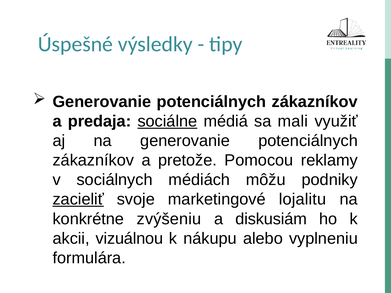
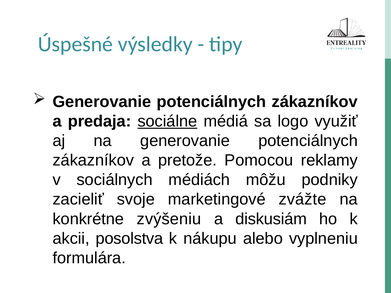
mali: mali -> logo (293, 121)
zacieliť underline: present -> none (78, 200)
lojalitu: lojalitu -> zvážte (303, 200)
vizuálnou: vizuálnou -> posolstva (129, 239)
